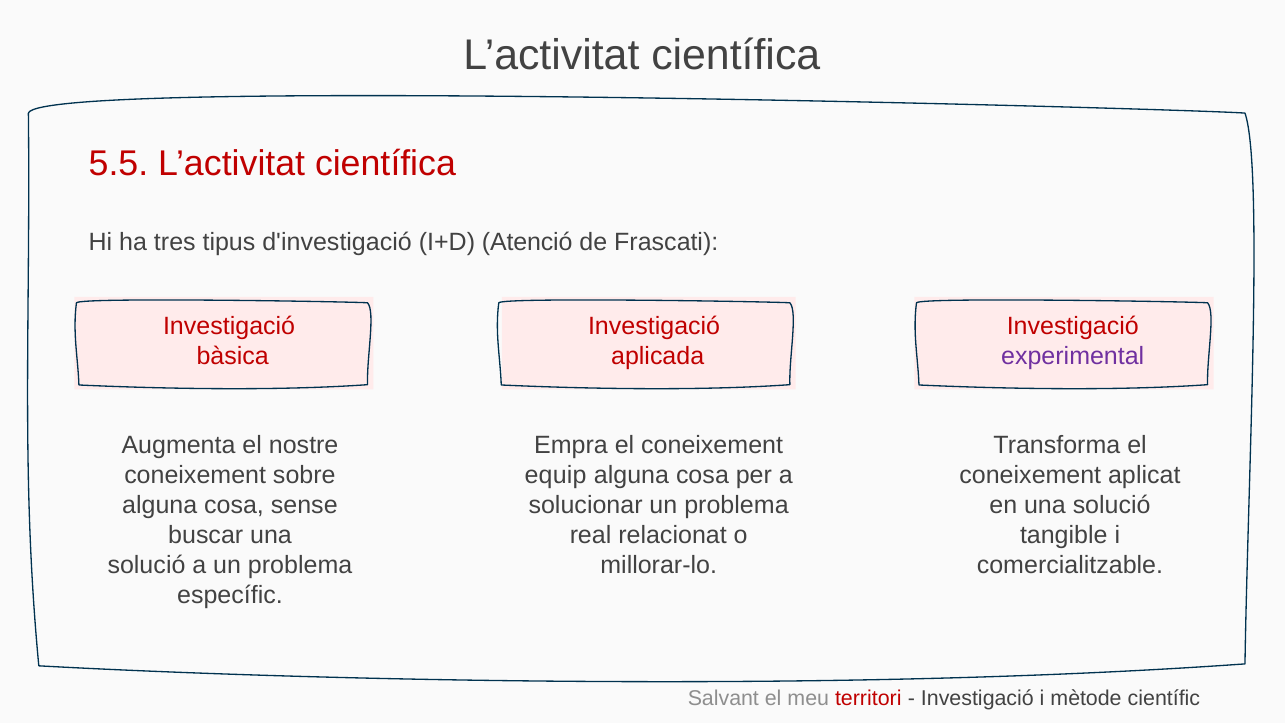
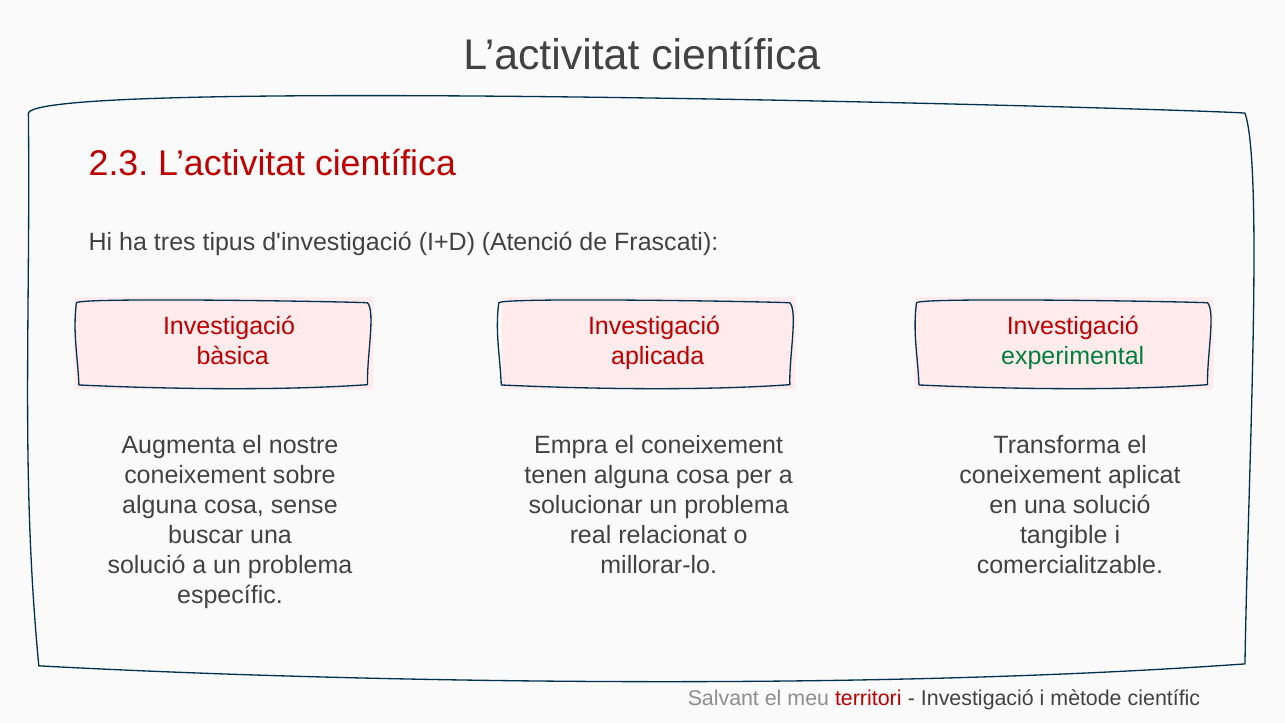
5.5: 5.5 -> 2.3 (118, 163)
experimental colour: purple -> green (1073, 356)
equip: equip -> tenen (556, 475)
